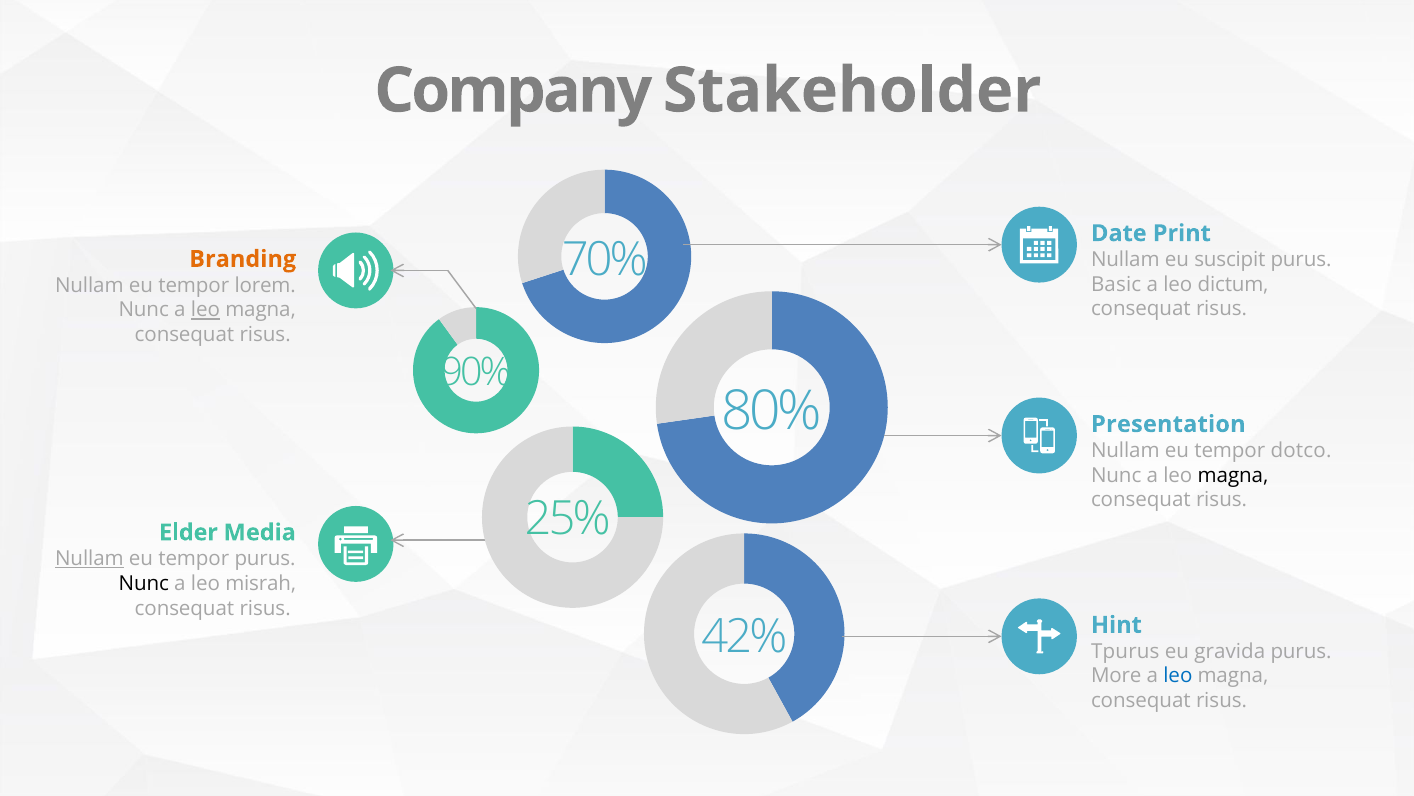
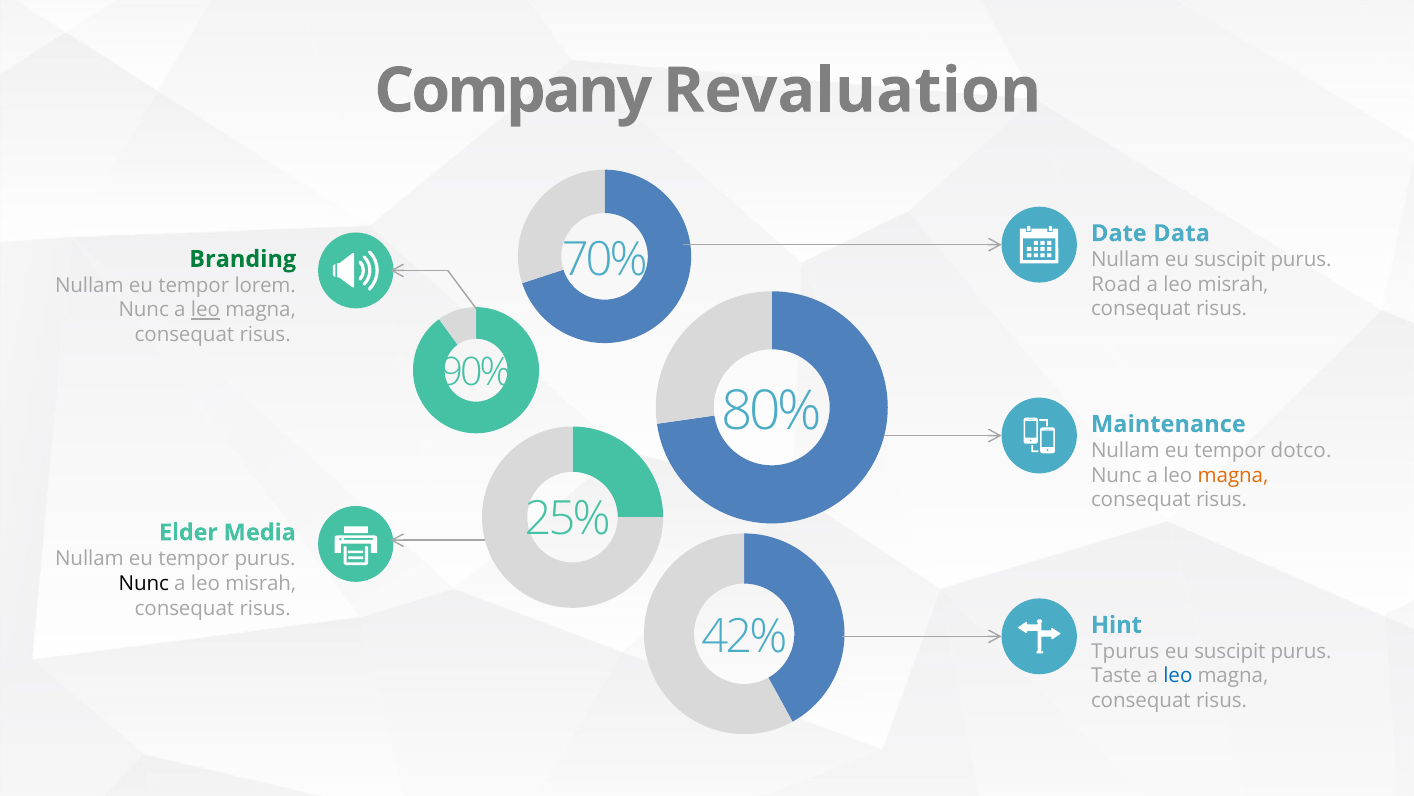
Stakeholder: Stakeholder -> Revaluation (852, 91)
Print: Print -> Data (1182, 233)
Branding colour: orange -> green (243, 259)
Basic: Basic -> Road (1116, 284)
dictum: dictum -> misrah (1233, 284)
Presentation: Presentation -> Maintenance (1168, 424)
magna colour: black -> orange (1233, 475)
Nullam underline: present -> none (89, 558)
gravida: gravida -> suscipit (1230, 651)
More: More -> Taste (1116, 676)
